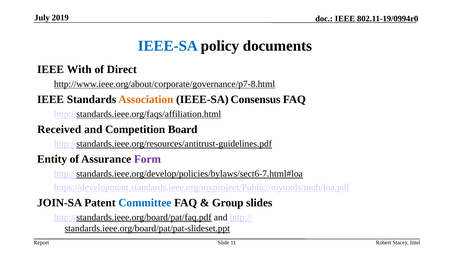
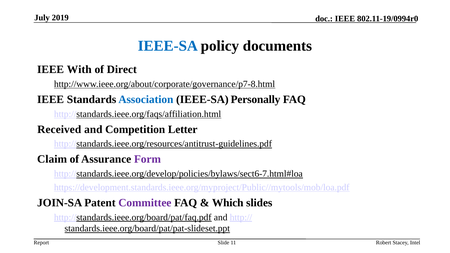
Association colour: orange -> blue (146, 99)
Consensus: Consensus -> Personally (256, 99)
Board: Board -> Letter (183, 129)
Entity: Entity -> Claim (52, 159)
Committee colour: blue -> purple (145, 203)
Group: Group -> Which (228, 203)
